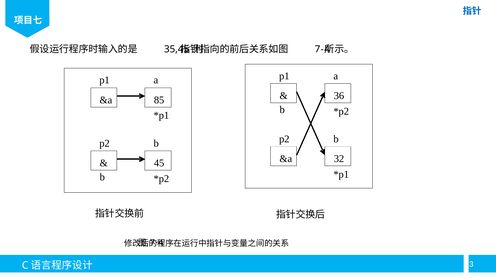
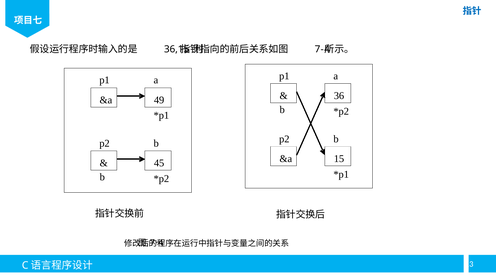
35,45: 35,45 -> 36,15 (177, 49)
85: 85 -> 49 (159, 100)
32: 32 -> 15 (339, 159)
